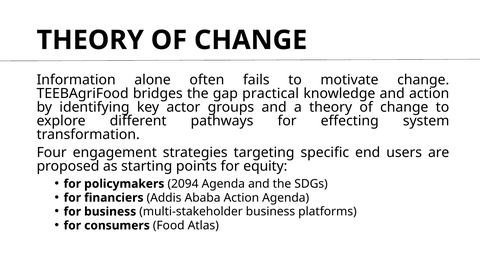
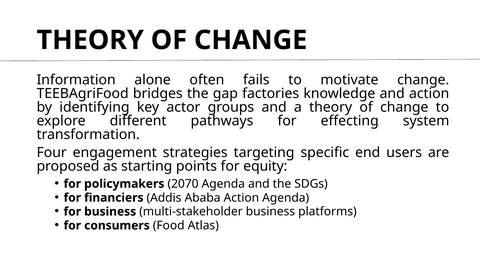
practical: practical -> factories (271, 94)
2094: 2094 -> 2070 (183, 184)
